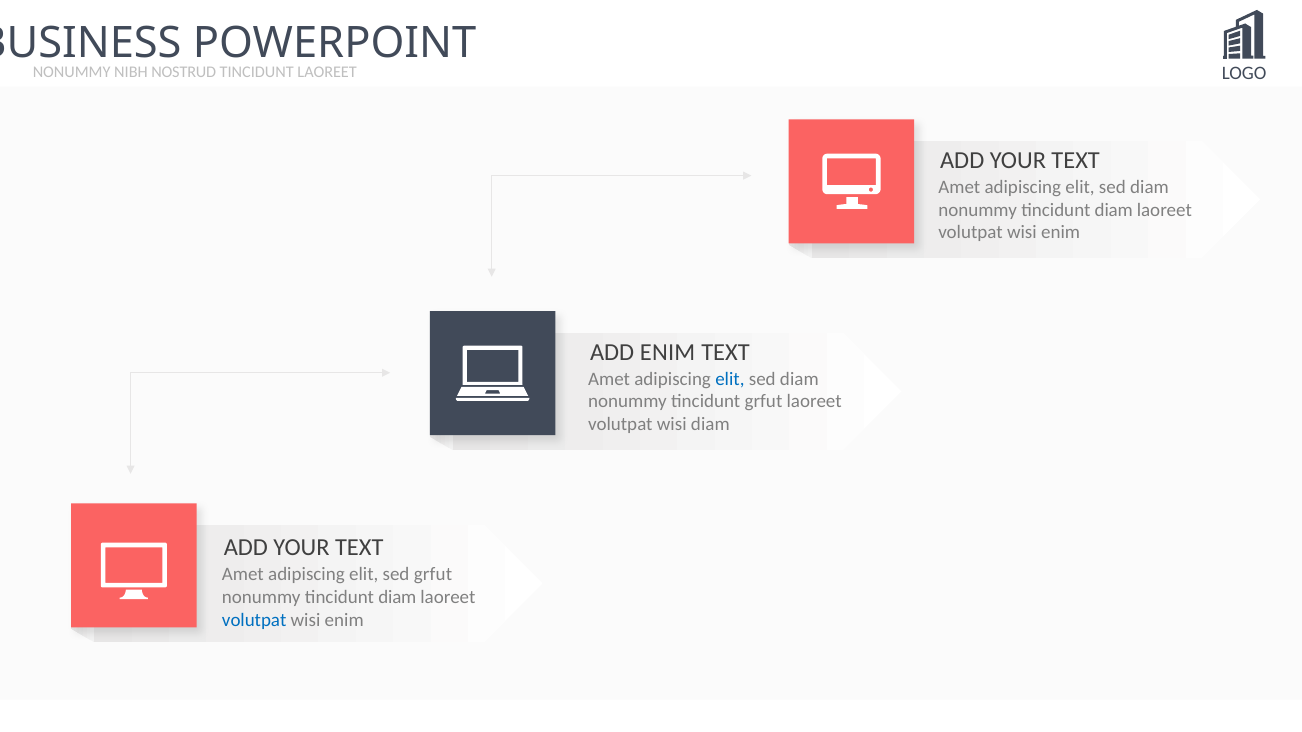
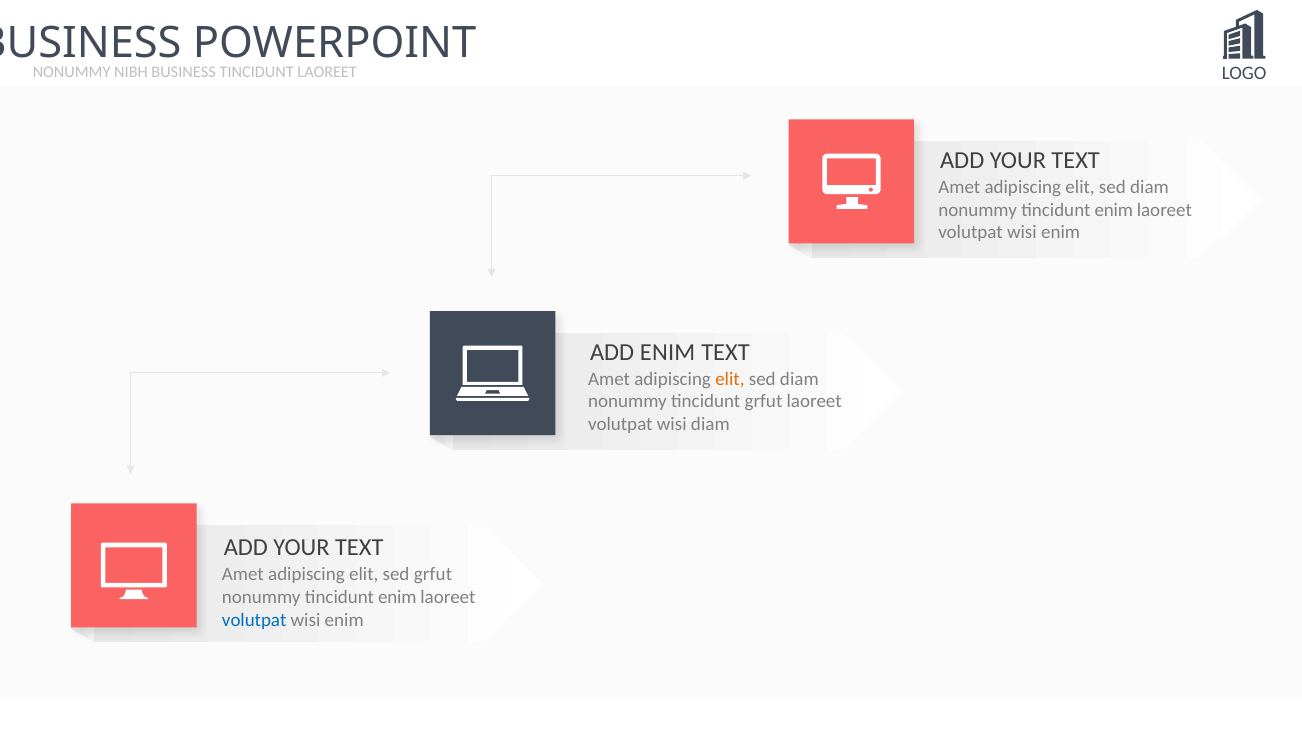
NOSTRUD: NOSTRUD -> BUSINESS (184, 73)
diam: diam -> enim (1114, 210)
elit colour: blue -> orange (730, 379)
diam: diam -> enim (397, 597)
